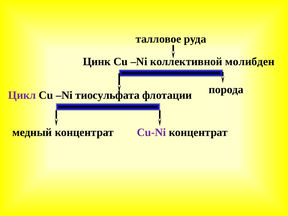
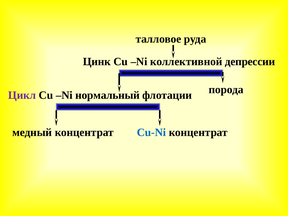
молибден: молибден -> депрессии (250, 62)
тиосульфата: тиосульфата -> нормальный (108, 95)
Cu-Ni colour: purple -> blue (151, 132)
